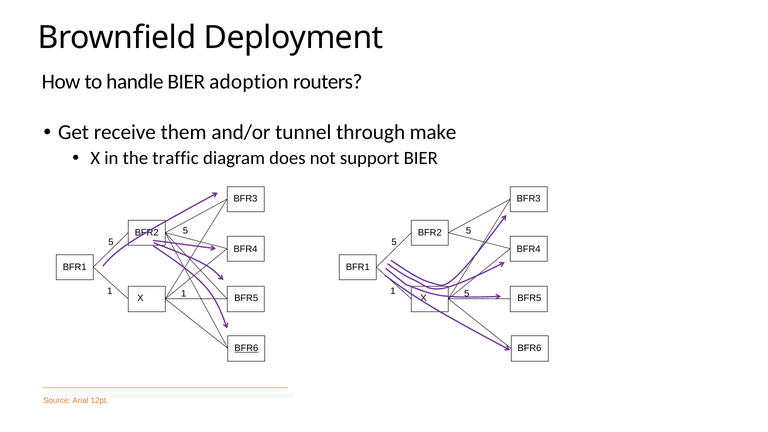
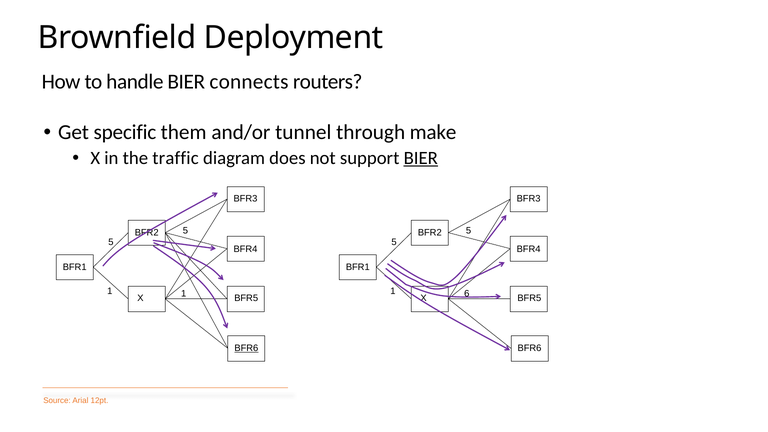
adoption: adoption -> connects (249, 81)
receive: receive -> specific (125, 132)
BIER underline: none -> present (421, 158)
5: 5 -> 6 (467, 294)
